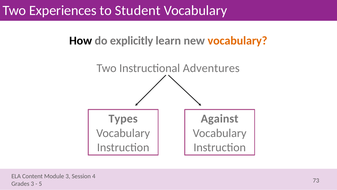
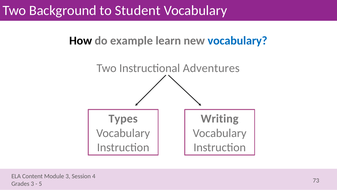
Experiences: Experiences -> Background (63, 10)
explicitly: explicitly -> example (131, 41)
vocabulary colour: orange -> blue (237, 41)
Against: Against -> Writing (220, 118)
